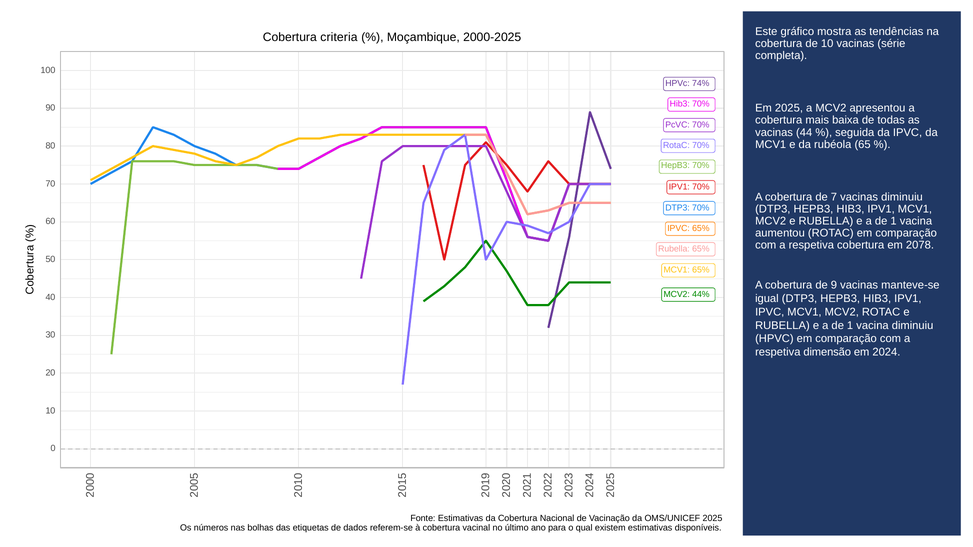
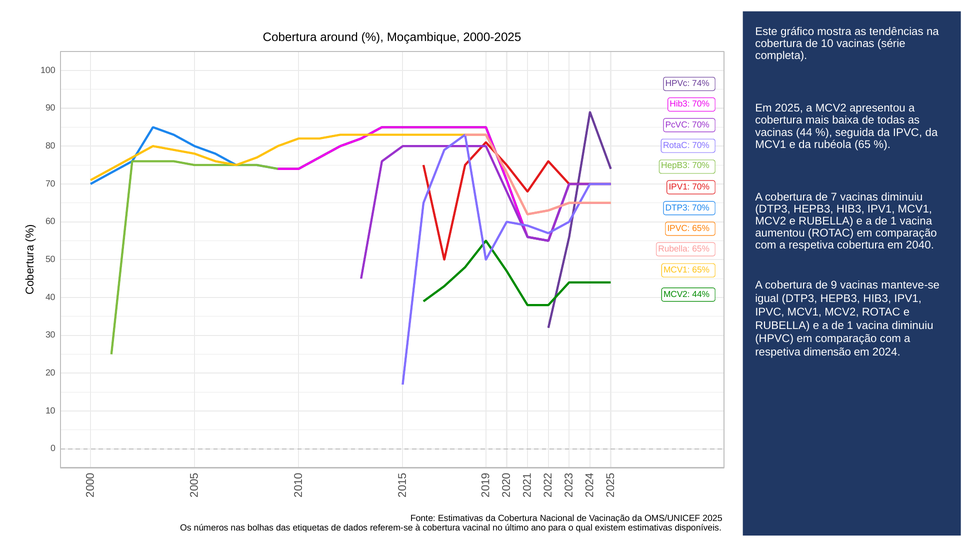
criteria: criteria -> around (339, 37)
2078: 2078 -> 2040 (920, 245)
